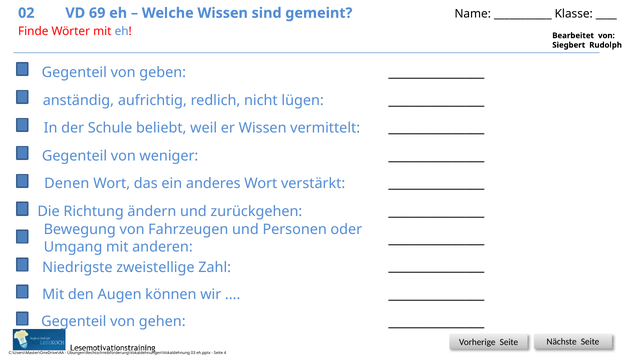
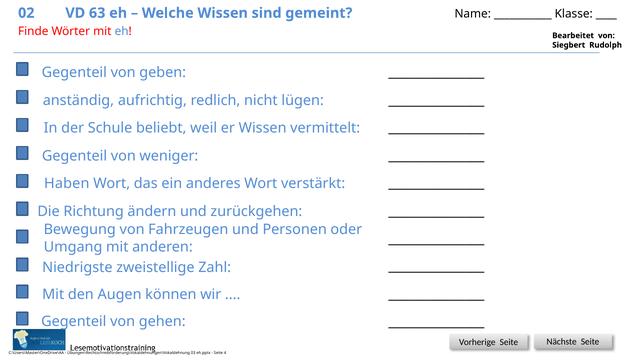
69: 69 -> 63 (97, 13)
Denen: Denen -> Haben (67, 183)
